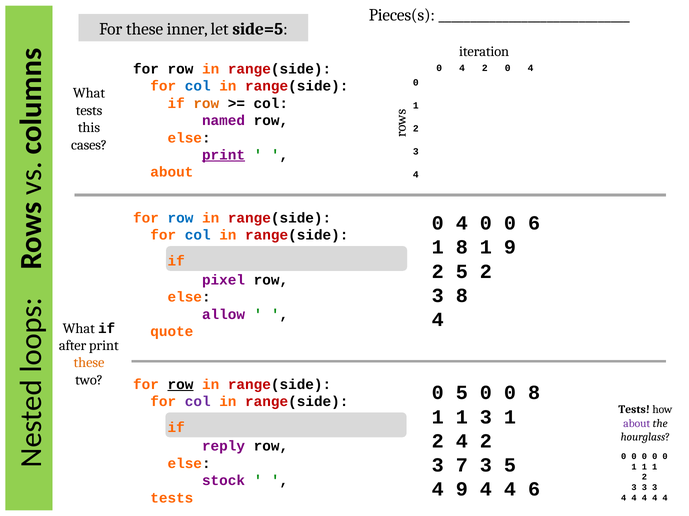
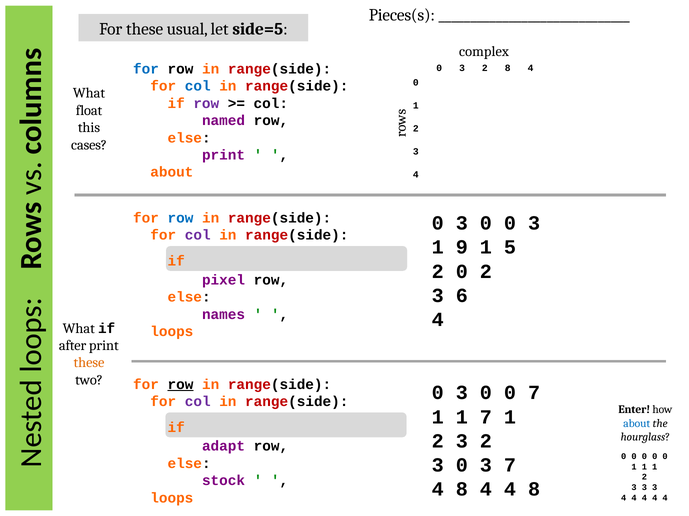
inner: inner -> usual (187, 29)
iteration: iteration -> complex (484, 52)
for colour: black -> blue (146, 69)
4: 4 -> 3 (462, 68)
2 0: 0 -> 8 (508, 68)
row colour: orange -> purple (206, 104)
tests: tests -> float (89, 111)
print underline: present -> none (224, 155)
4: 4 -> 3 (462, 224)
0 0 6: 6 -> 3 (534, 224)
col colour: blue -> purple (198, 236)
1 8: 8 -> 9 (462, 248)
1 9: 9 -> 5 (510, 248)
2 5: 5 -> 0 (462, 272)
3 8: 8 -> 6 (462, 296)
allow: allow -> names (224, 315)
quote: quote -> loops (172, 332)
5: 5 -> 3 (462, 393)
0 8: 8 -> 7 (534, 393)
Tests: Tests -> Enter (634, 410)
1 3: 3 -> 7 (486, 418)
about colour: purple -> blue (637, 424)
4: 4 -> 3 (462, 442)
reply: reply -> adapt (224, 447)
7: 7 -> 0 (462, 466)
3 5: 5 -> 7 (510, 466)
9: 9 -> 8 (462, 490)
4 4 6: 6 -> 8 (534, 490)
tests: tests -> loops (172, 499)
